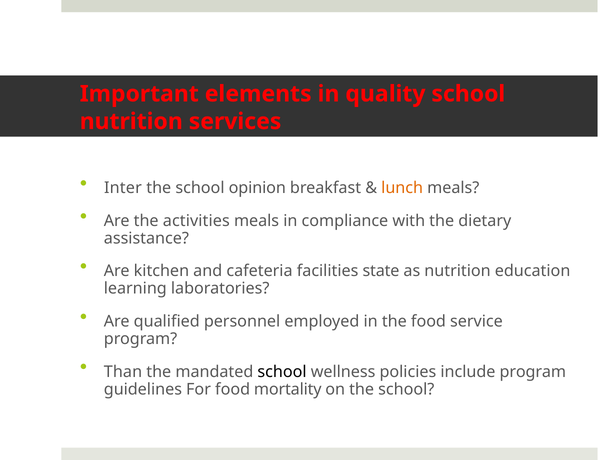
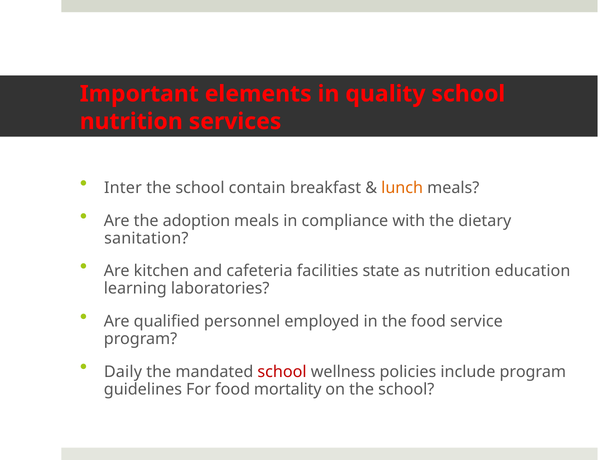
opinion: opinion -> contain (257, 188)
activities: activities -> adoption (196, 221)
assistance: assistance -> sanitation (146, 238)
Than: Than -> Daily (123, 372)
school colour: black -> red (282, 372)
